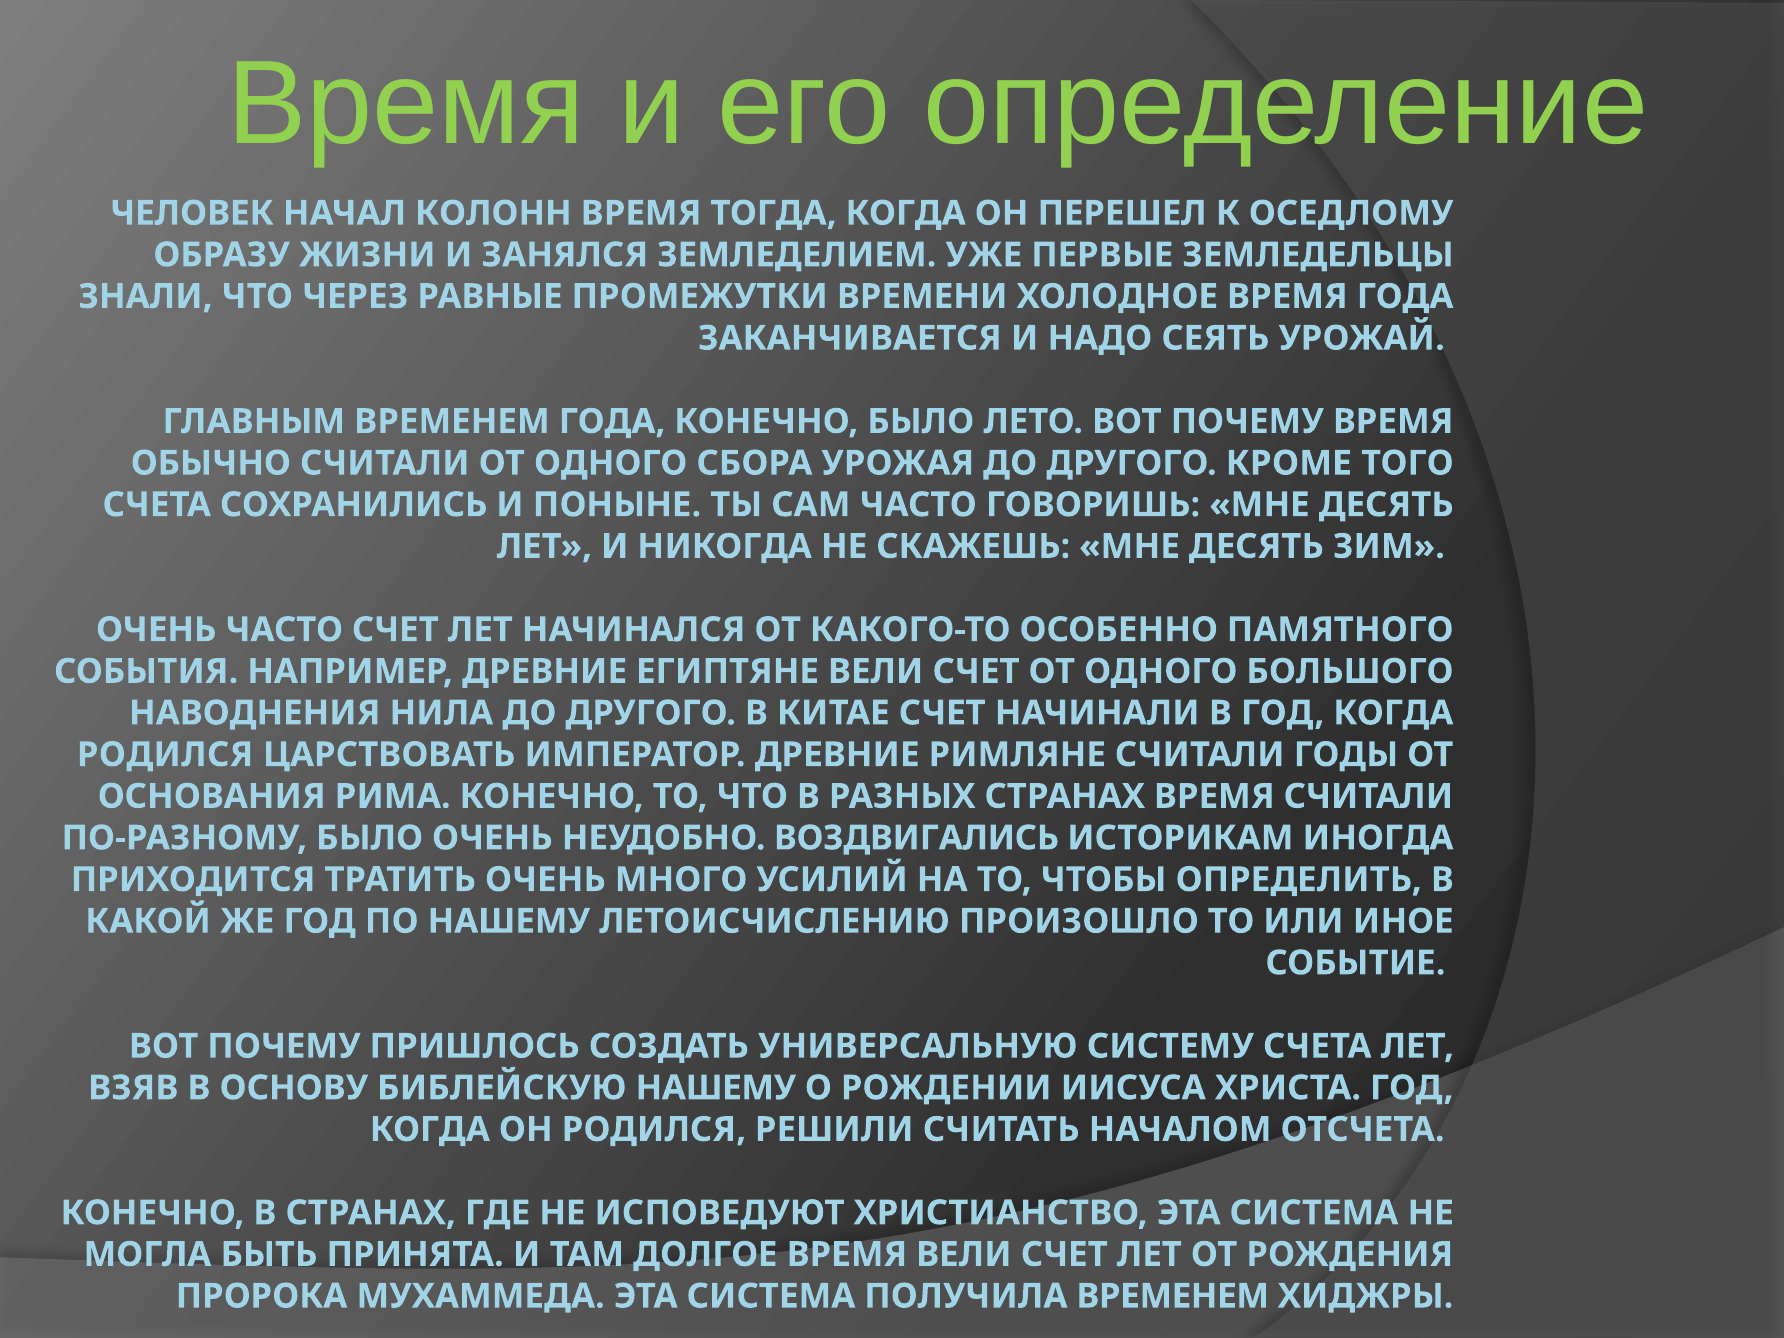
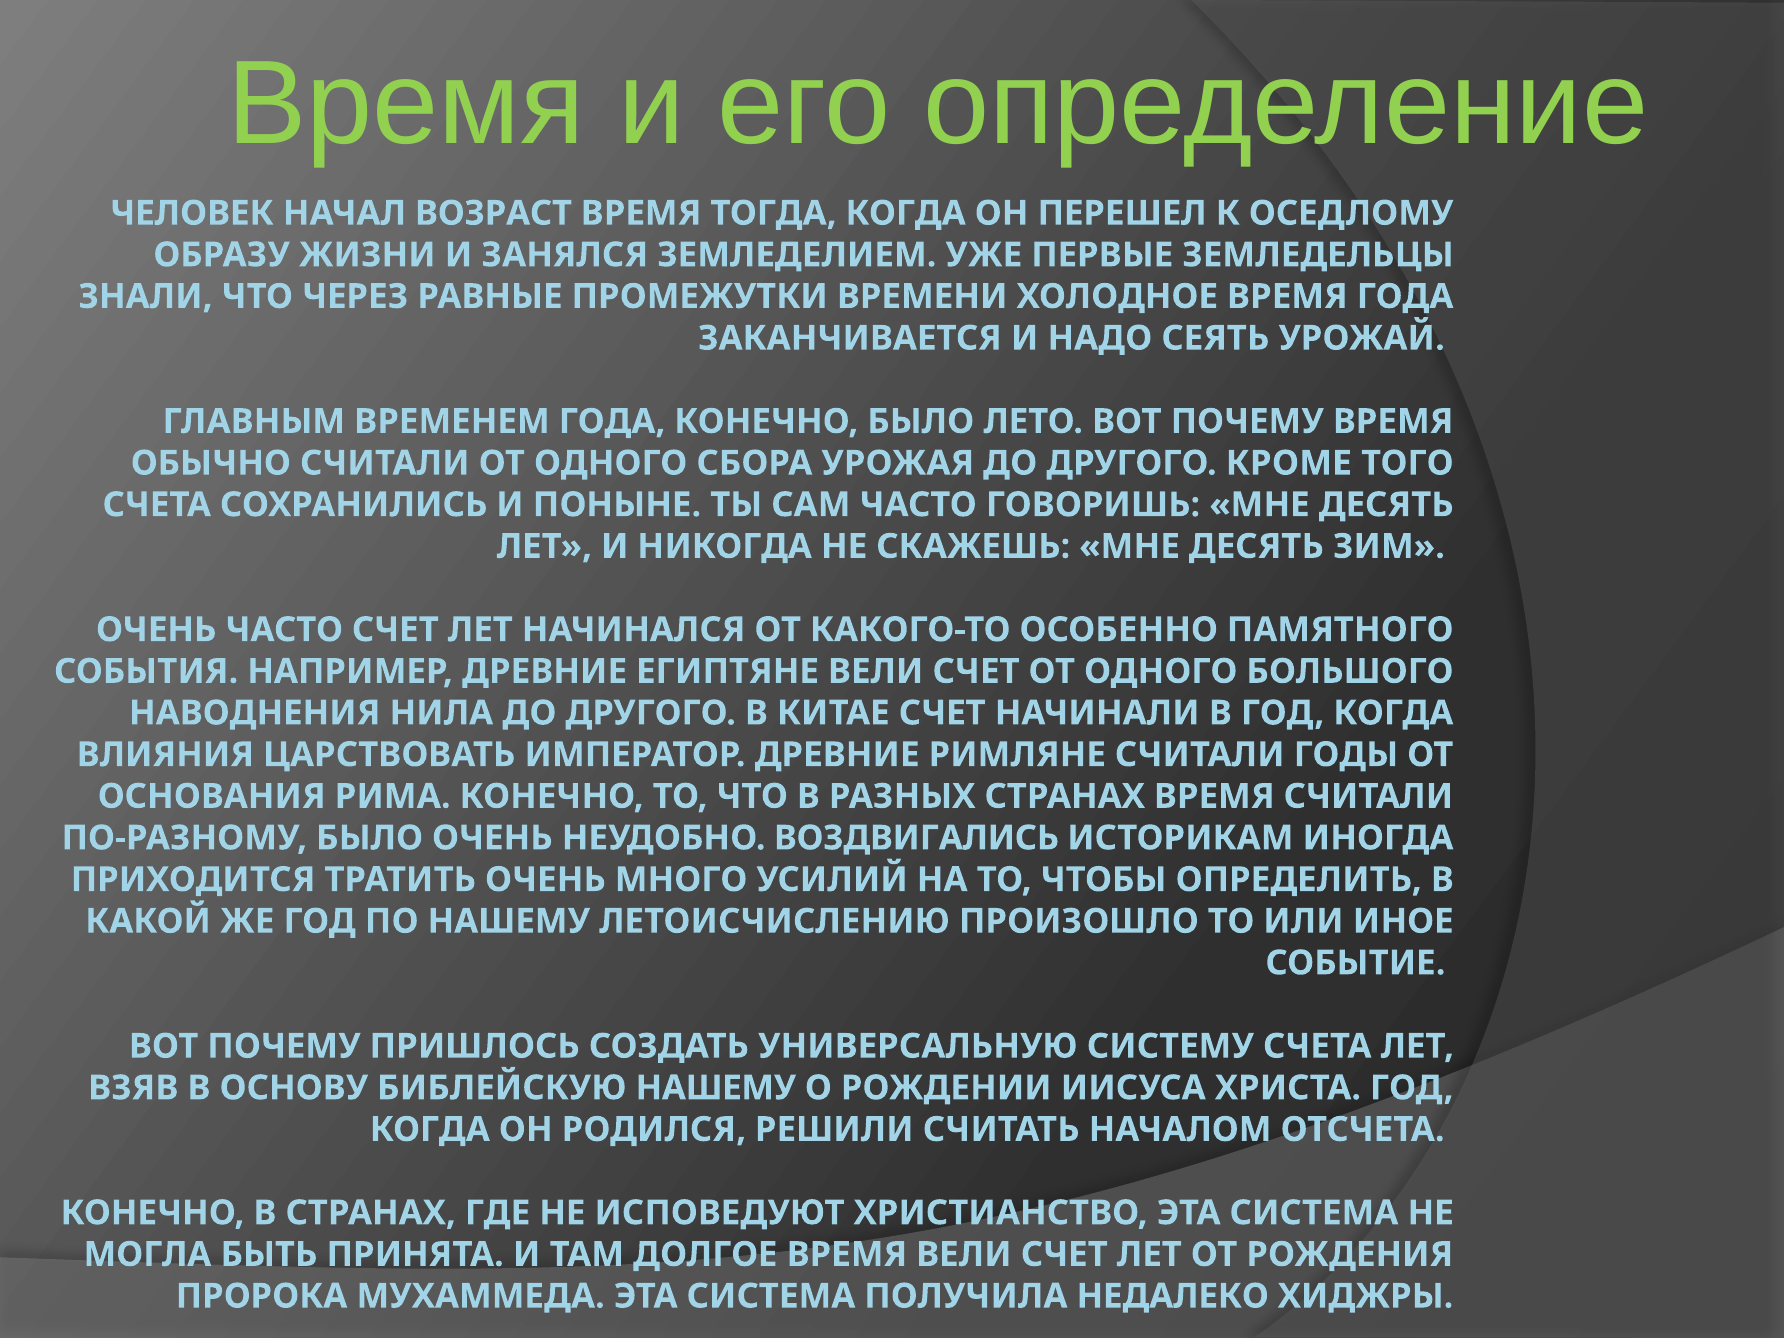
КОЛОНН: КОЛОНН -> ВОЗРАСТ (494, 213)
РОДИЛСЯ: РОДИЛСЯ -> ВЛИЯНИЯ (165, 755)
ПОЛУЧИЛА ВРЕМЕНЕМ: ВРЕМЕНЕМ -> НЕДАЛЕКО (1173, 1296)
